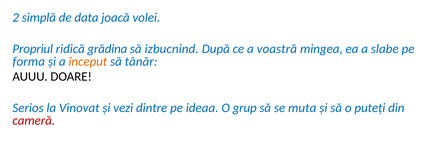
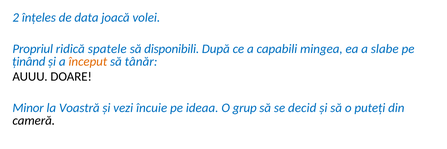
simplă: simplă -> înțeles (39, 17)
grădina: grădina -> spatele (107, 49)
izbucnind: izbucnind -> disponibili (172, 49)
voastră: voastră -> capabili (277, 49)
forma: forma -> ținând (29, 61)
Serios: Serios -> Minor (28, 108)
Vinovat: Vinovat -> Voastră (79, 108)
dintre: dintre -> încuie (152, 108)
muta: muta -> decid (302, 108)
cameră colour: red -> black (34, 121)
